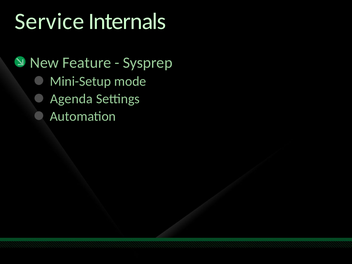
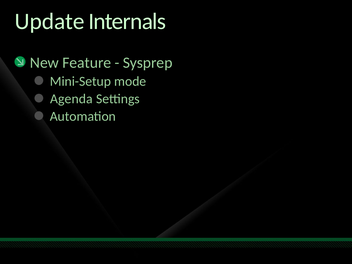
Service: Service -> Update (50, 21)
